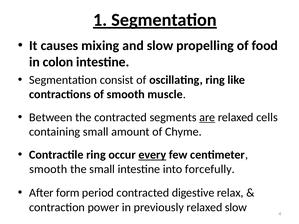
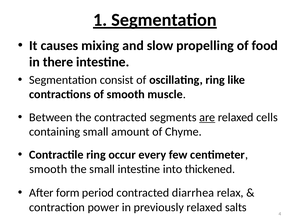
colon: colon -> there (58, 62)
every underline: present -> none (152, 155)
forcefully: forcefully -> thickened (210, 169)
digestive: digestive -> diarrhea (193, 193)
relaxed slow: slow -> salts (236, 207)
